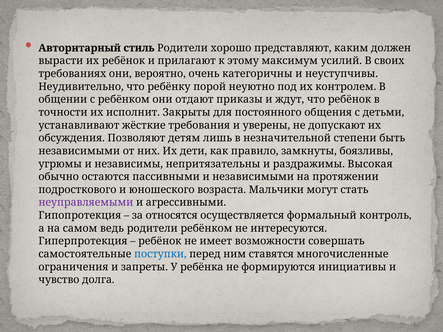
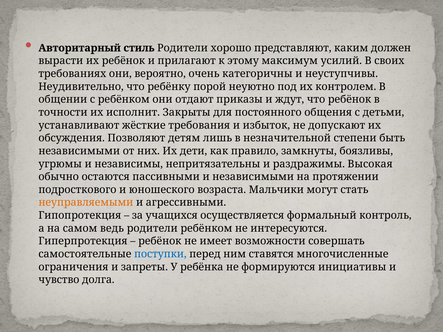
уверены: уверены -> избыток (266, 125)
неуправляемыми colour: purple -> orange (86, 203)
относятся: относятся -> учащихся (172, 216)
